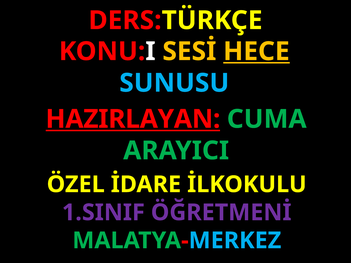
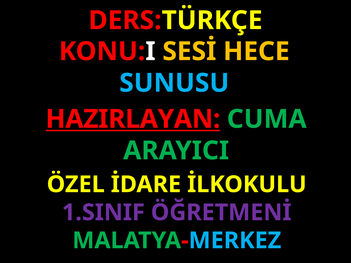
HECE underline: present -> none (256, 51)
